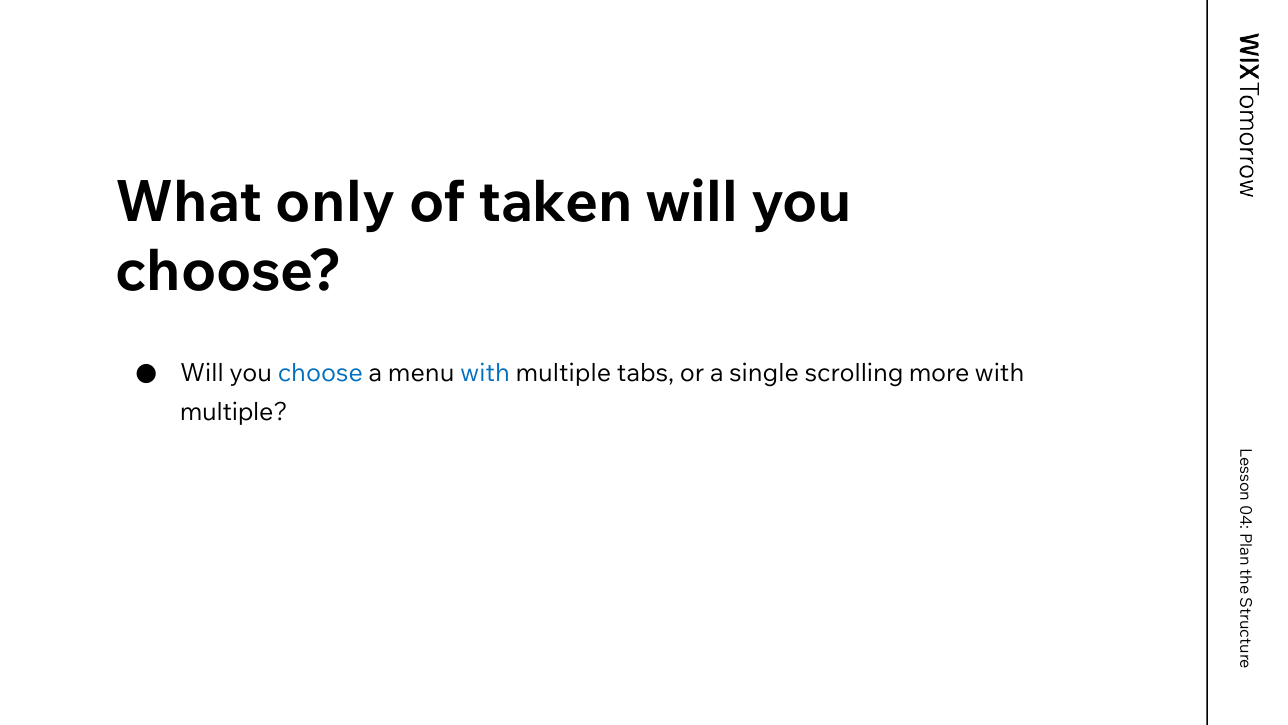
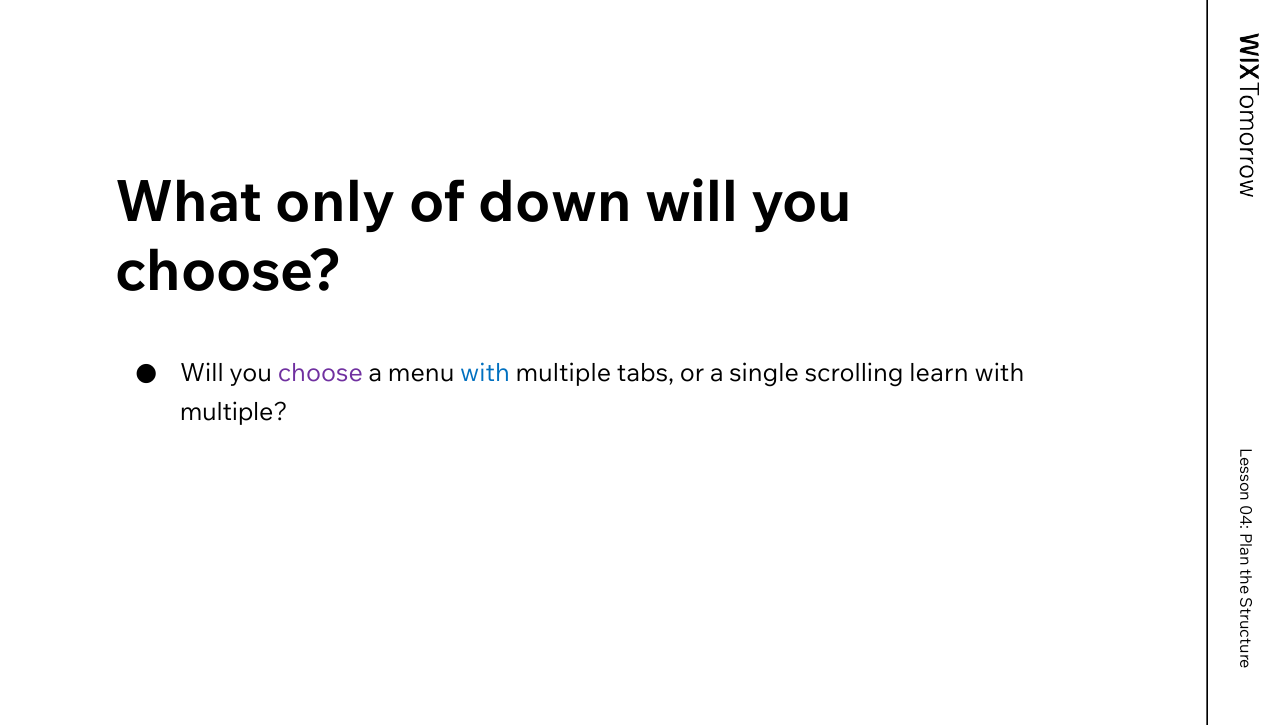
taken: taken -> down (555, 203)
choose colour: blue -> purple (320, 373)
more: more -> learn (939, 373)
